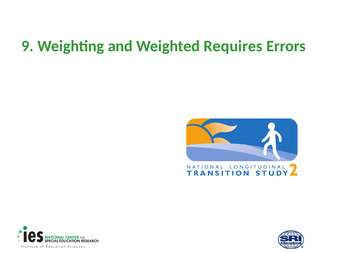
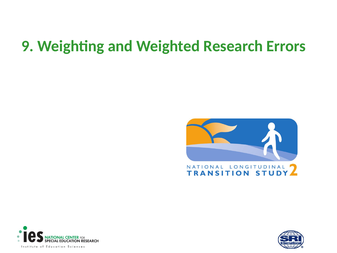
Requires: Requires -> Research (233, 46)
